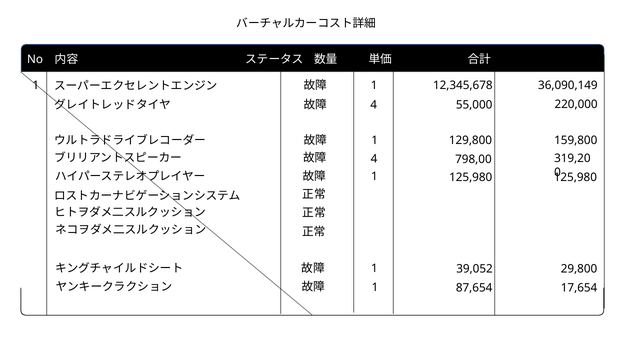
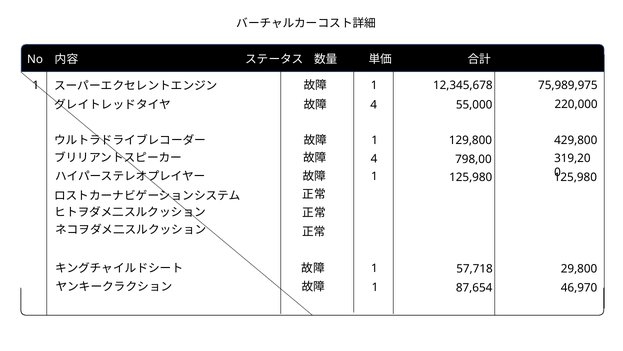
36,090,149: 36,090,149 -> 75,989,975 (568, 85)
159,800: 159,800 -> 429,800 (576, 140)
39,052: 39,052 -> 57,718 (475, 268)
17,654: 17,654 -> 46,970 (579, 287)
